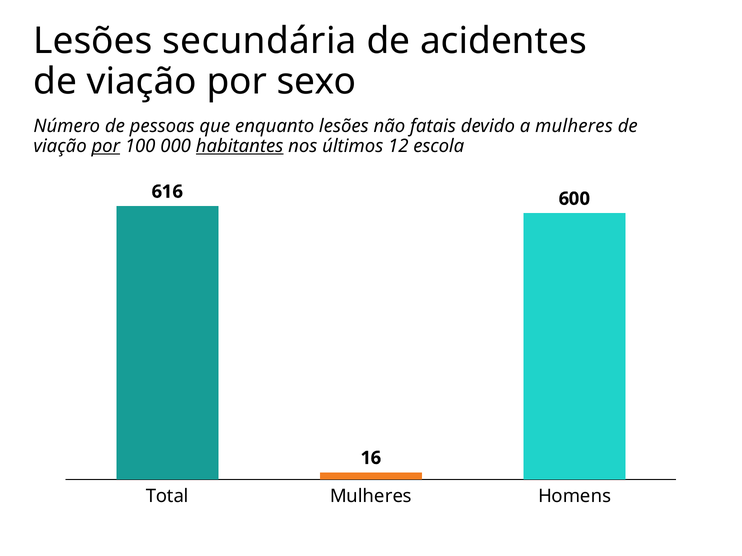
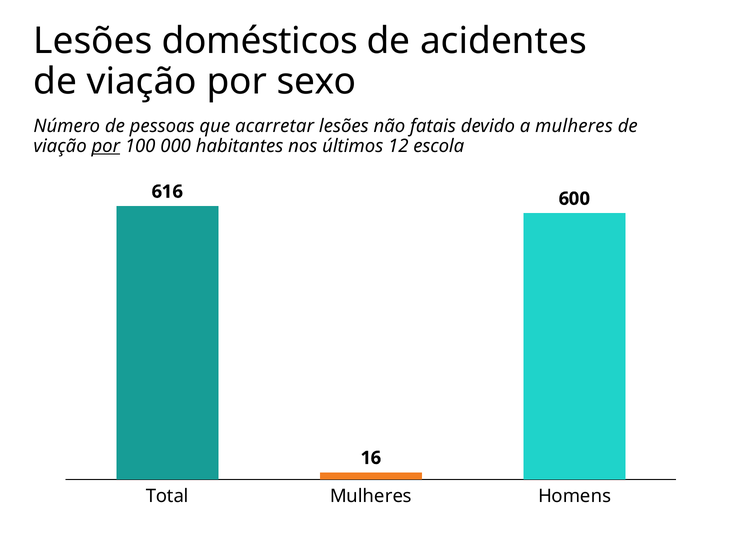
secundária: secundária -> domésticos (260, 41)
enquanto: enquanto -> acarretar (275, 126)
habitantes underline: present -> none (240, 146)
